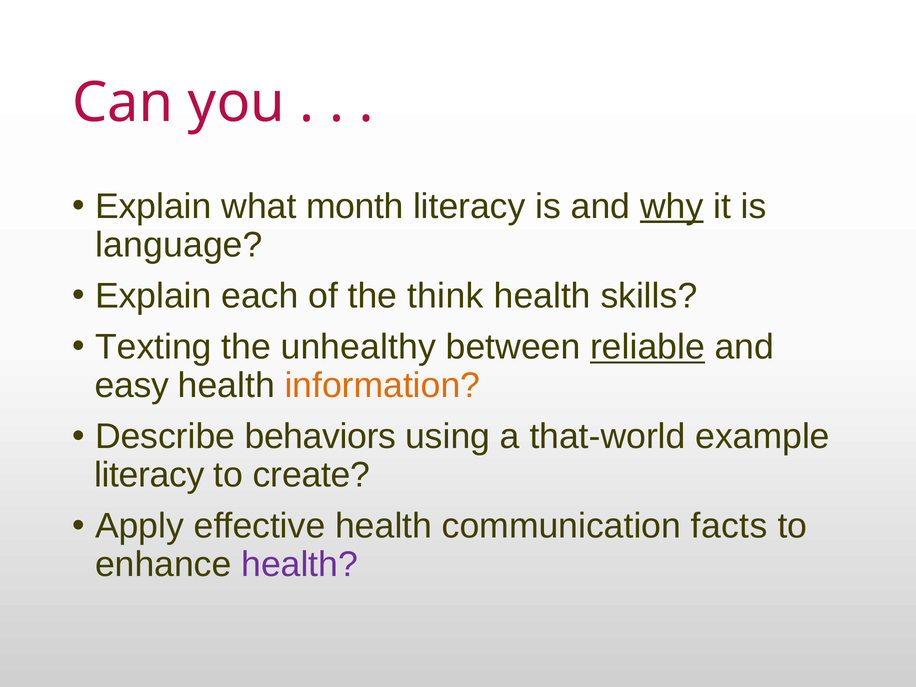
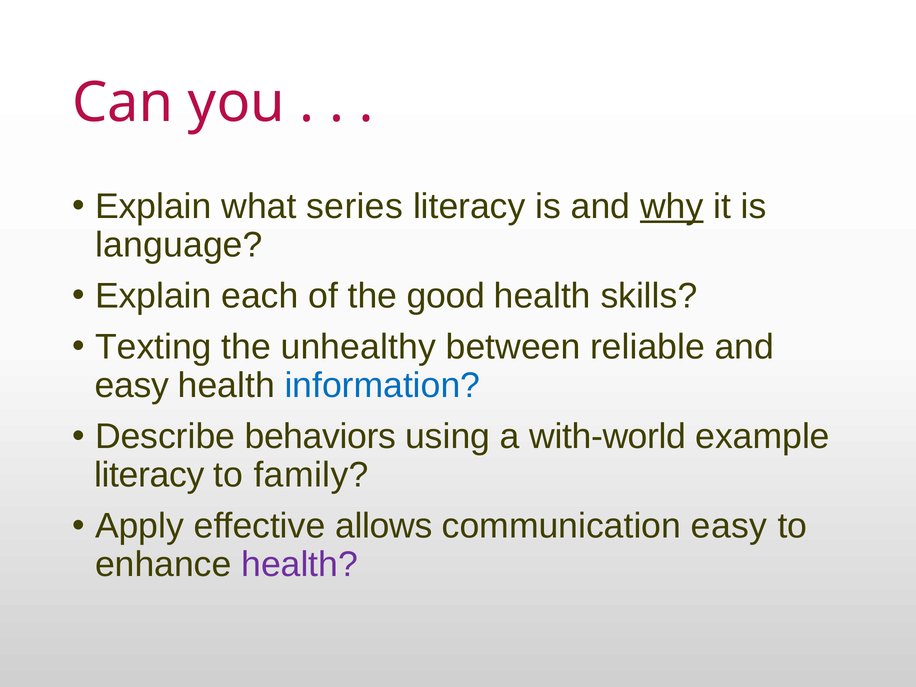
month: month -> series (355, 206)
think: think -> good (446, 296)
reliable underline: present -> none (647, 347)
information colour: orange -> blue (382, 386)
that-world: that-world -> with-world (608, 437)
create: create -> family (311, 475)
effective health: health -> allows (384, 526)
communication facts: facts -> easy (729, 526)
